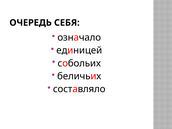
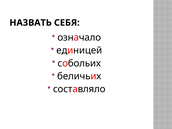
ОЧЕРЕДЬ: ОЧЕРЕДЬ -> НАЗВАТЬ (31, 23)
